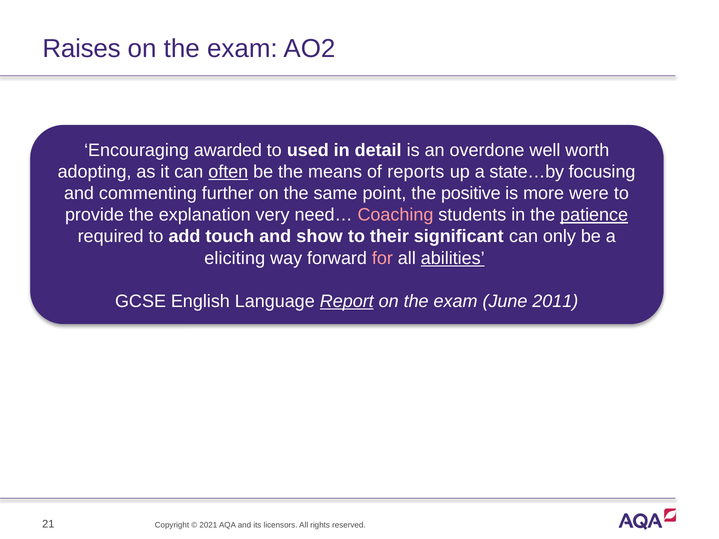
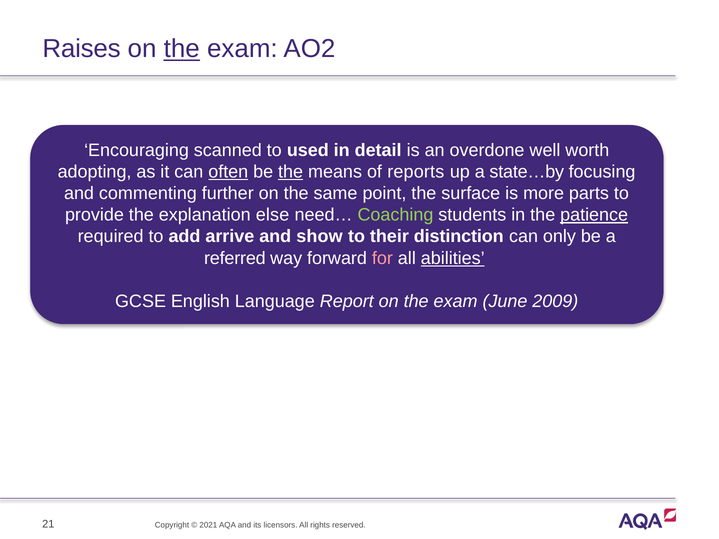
the underline: none -> present (182, 49)
awarded: awarded -> scanned (228, 150)
the underline: none -> present (291, 172)
positive: positive -> surface (471, 194)
were: were -> parts (589, 194)
very: very -> else (273, 215)
Coaching colour: pink -> light green (395, 215)
touch: touch -> arrive (230, 237)
significant: significant -> distinction (459, 237)
eliciting: eliciting -> referred (235, 258)
Report underline: present -> none (347, 301)
2011: 2011 -> 2009 (555, 301)
